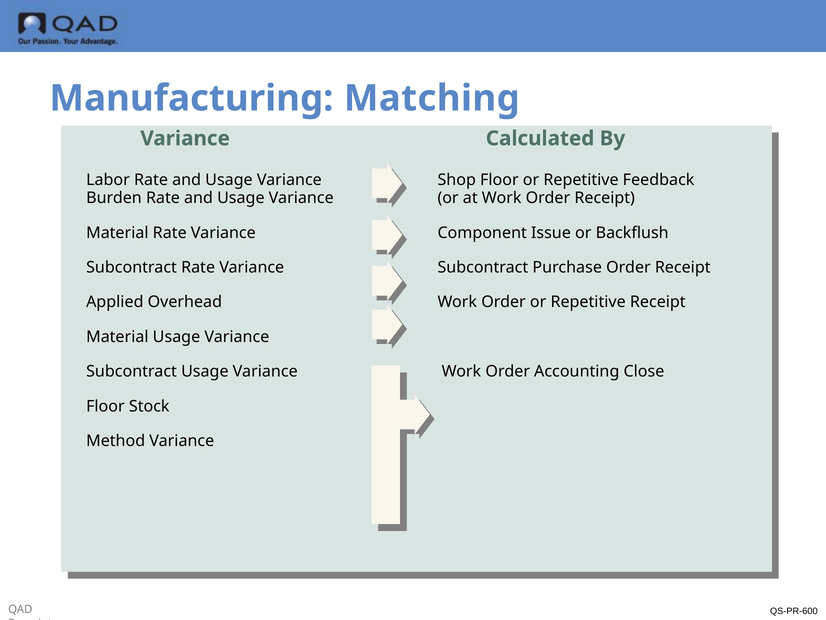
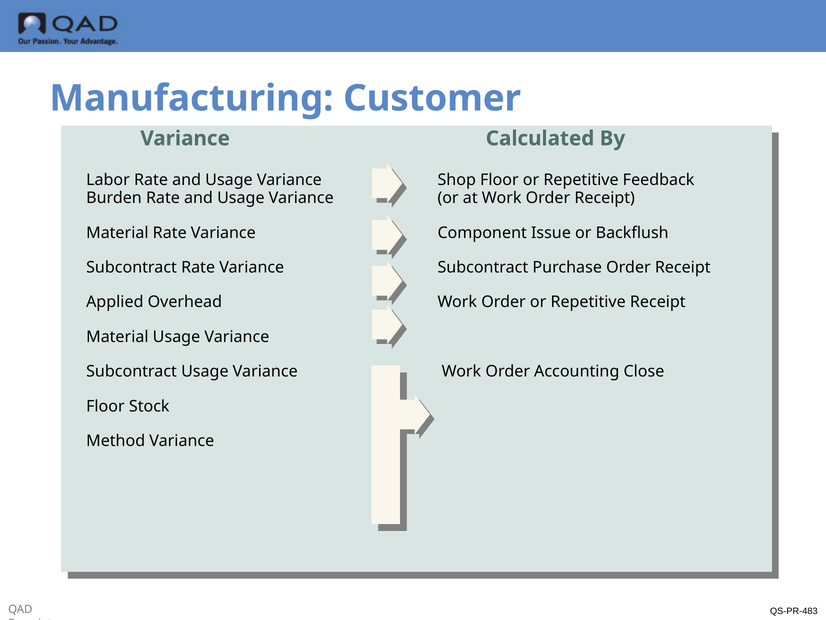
Matching: Matching -> Customer (432, 98)
QS-PR-600: QS-PR-600 -> QS-PR-483 (794, 611)
